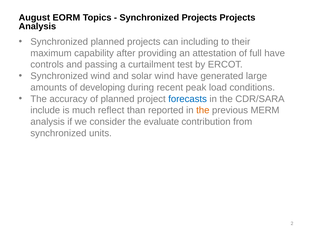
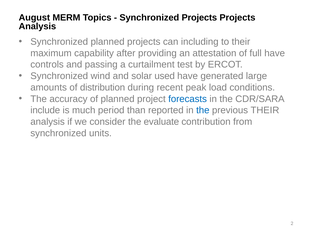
EORM: EORM -> MERM (66, 18)
solar wind: wind -> used (165, 76)
developing: developing -> distribution (103, 87)
reflect: reflect -> period (111, 110)
the colour: orange -> blue (203, 110)
previous MERM: MERM -> THEIR (265, 110)
